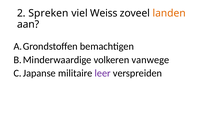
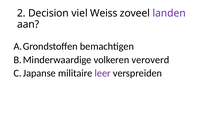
Spreken: Spreken -> Decision (49, 13)
landen colour: orange -> purple (169, 13)
vanwege: vanwege -> veroverd (150, 60)
